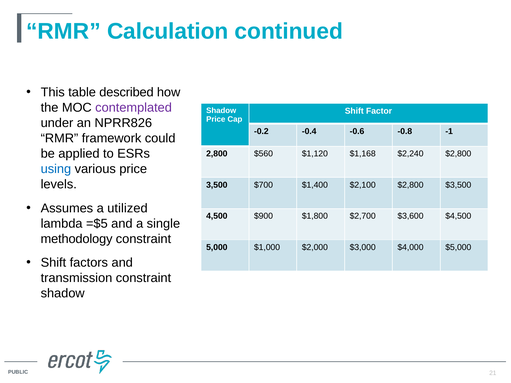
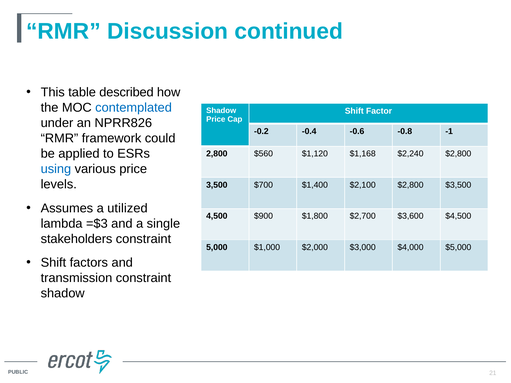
Calculation: Calculation -> Discussion (168, 31)
contemplated colour: purple -> blue (134, 108)
=$5: =$5 -> =$3 (97, 224)
methodology: methodology -> stakeholders (77, 239)
